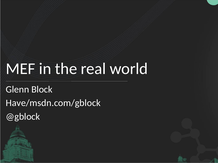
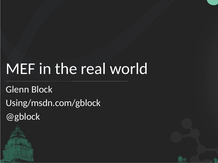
Have/msdn.com/gblock: Have/msdn.com/gblock -> Using/msdn.com/gblock (53, 103)
